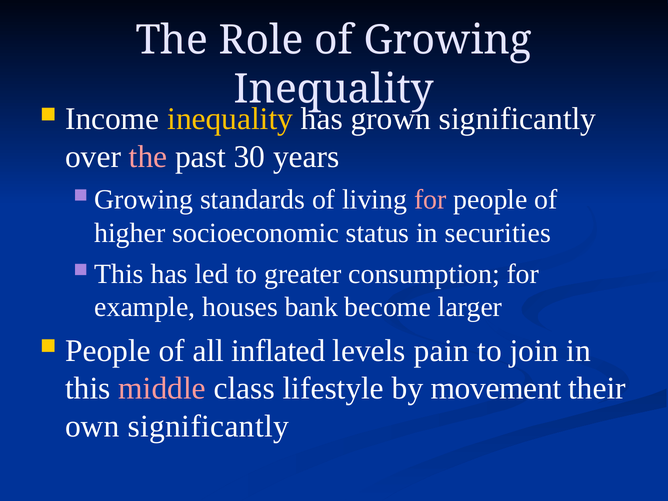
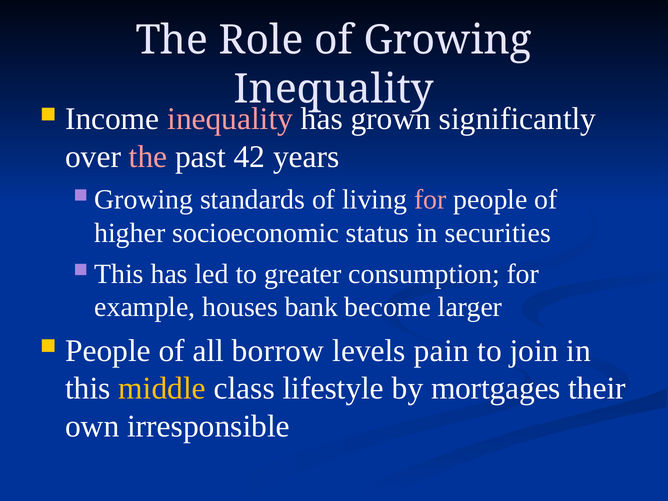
inequality colour: yellow -> pink (230, 119)
30: 30 -> 42 (249, 157)
inflated: inflated -> borrow (278, 351)
middle colour: pink -> yellow (162, 388)
movement: movement -> mortgages (496, 388)
own significantly: significantly -> irresponsible (208, 426)
